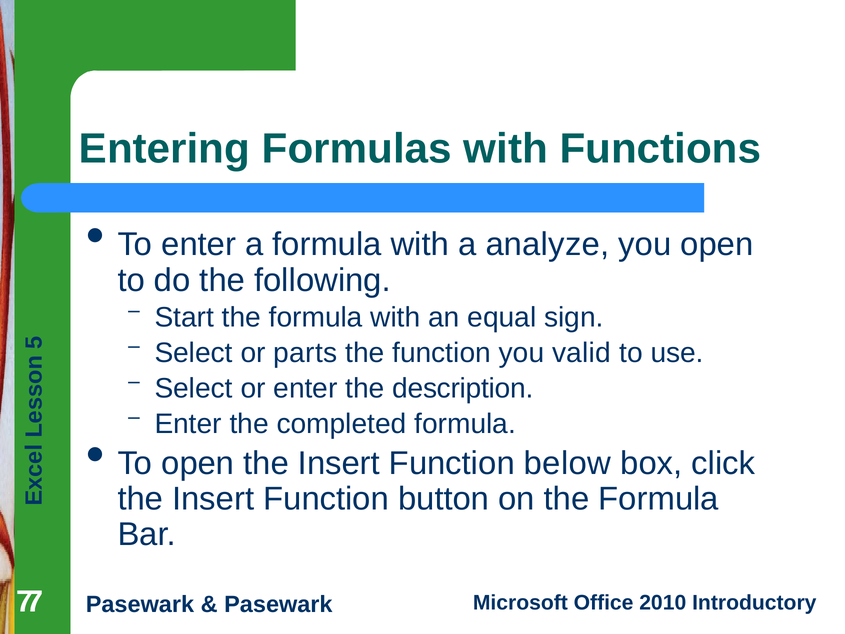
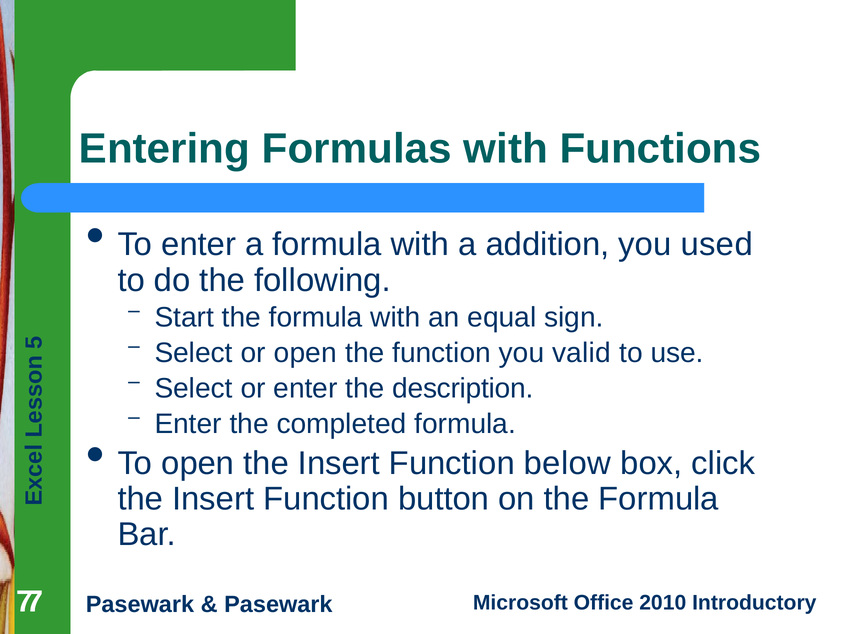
analyze: analyze -> addition (547, 245)
you open: open -> used (717, 245)
or parts: parts -> open (305, 353)
